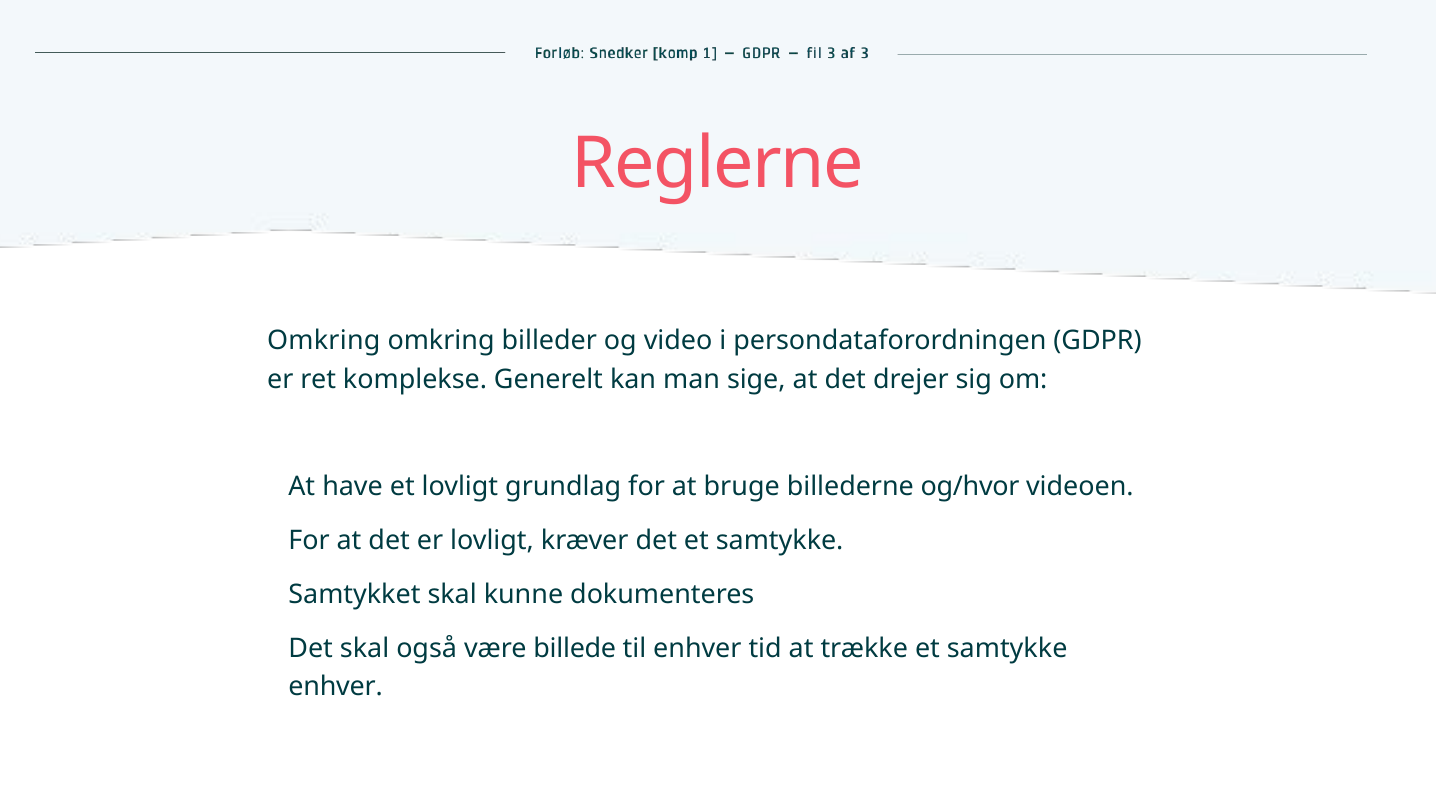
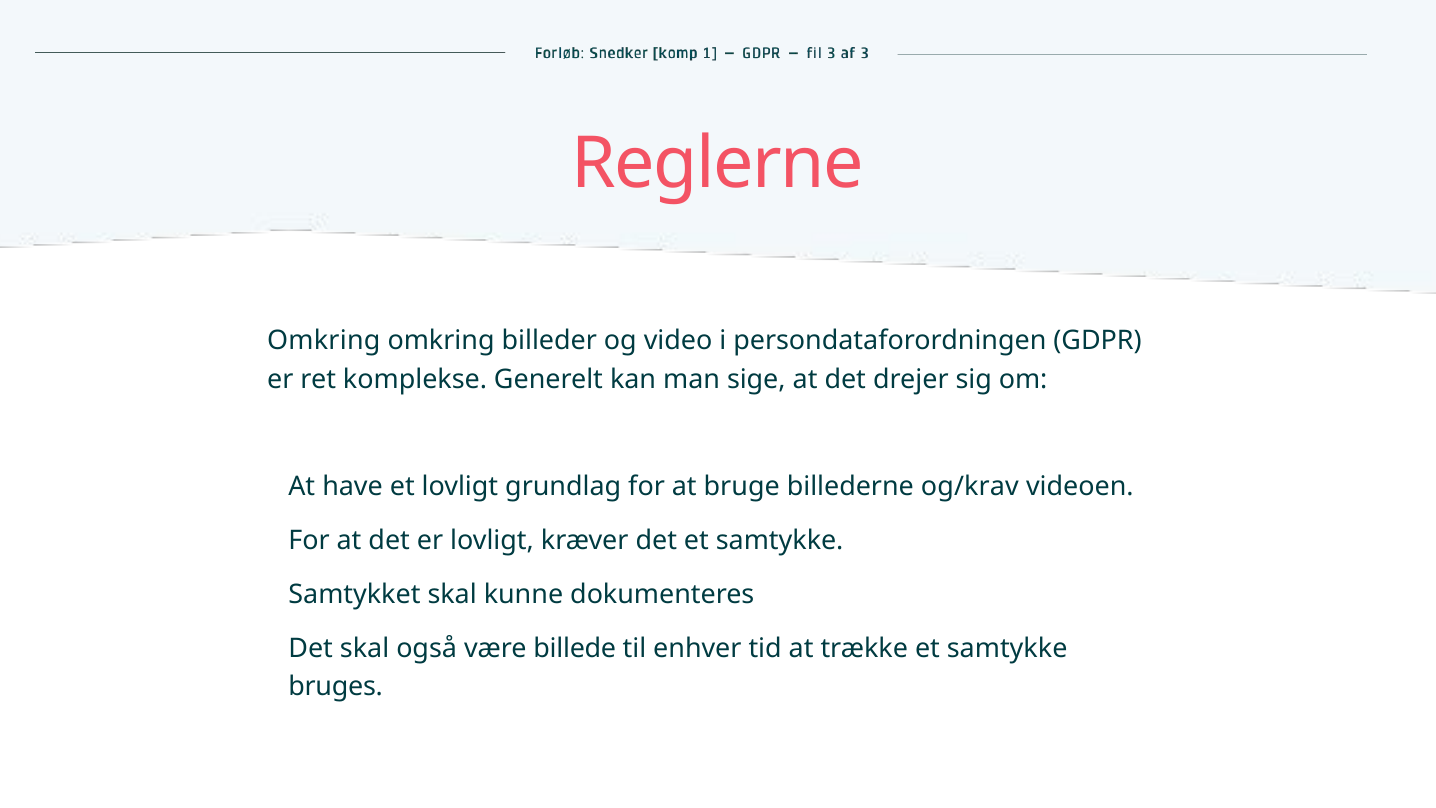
og/hvor: og/hvor -> og/krav (970, 487)
enhver: enhver -> bruges (336, 687)
